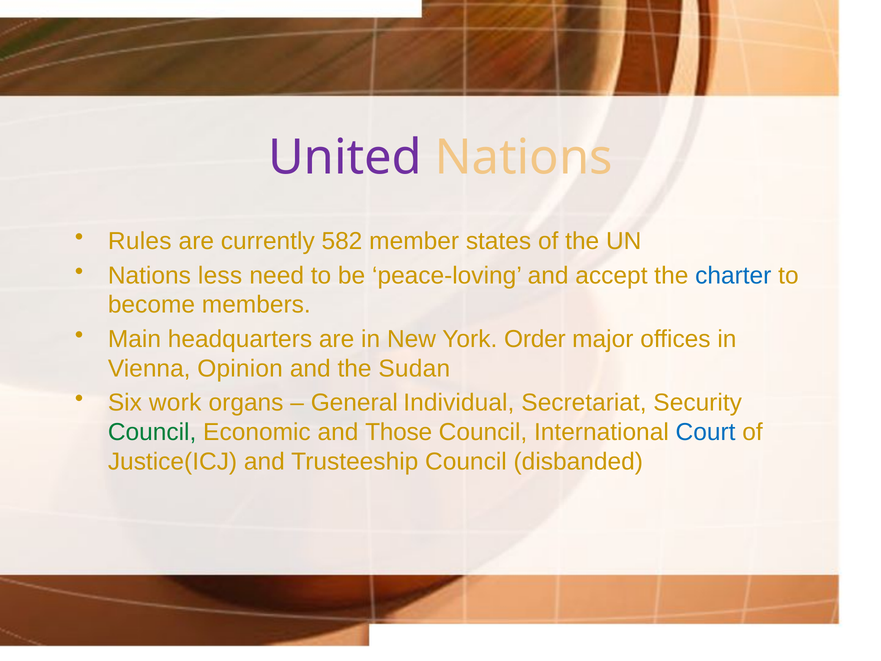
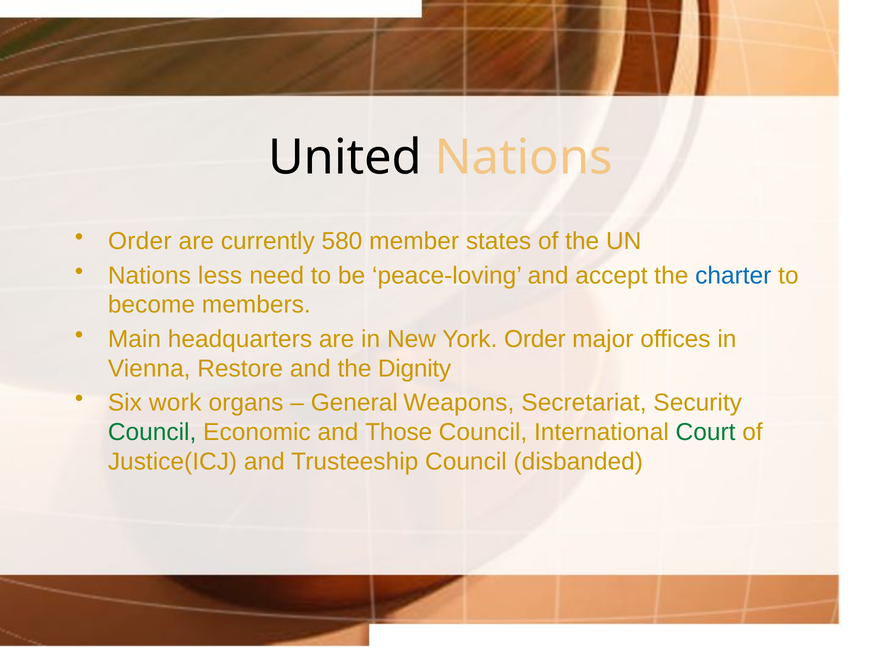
United colour: purple -> black (345, 158)
Rules: Rules -> Order (140, 241)
582: 582 -> 580 (342, 241)
Opinion: Opinion -> Restore (240, 368)
Sudan: Sudan -> Dignity (415, 368)
Individual: Individual -> Weapons (459, 403)
Court colour: blue -> green (706, 432)
